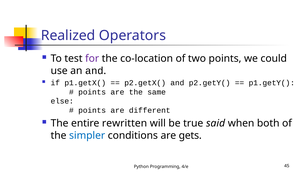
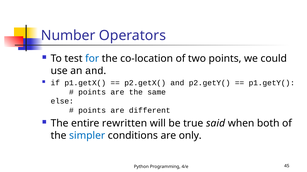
Realized: Realized -> Number (68, 36)
for colour: purple -> blue (92, 59)
gets: gets -> only (190, 136)
